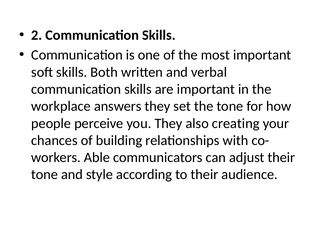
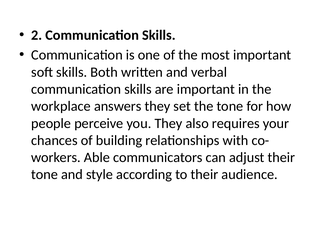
creating: creating -> requires (236, 123)
